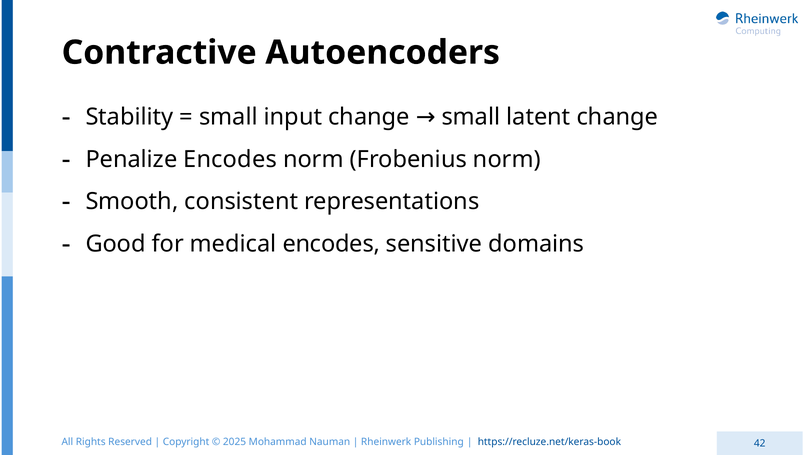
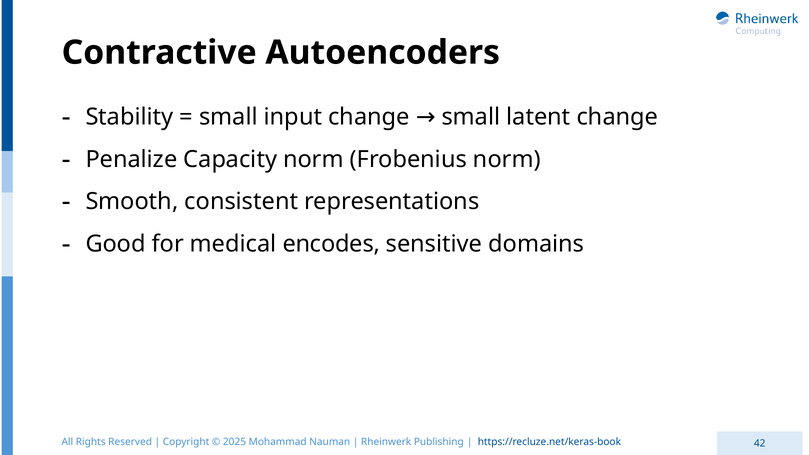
Penalize Encodes: Encodes -> Capacity (230, 159)
